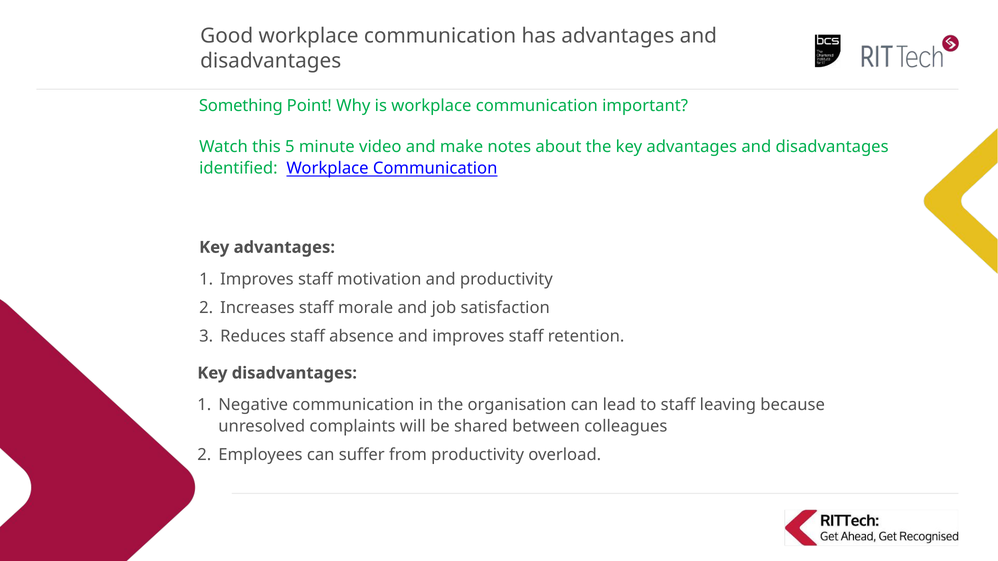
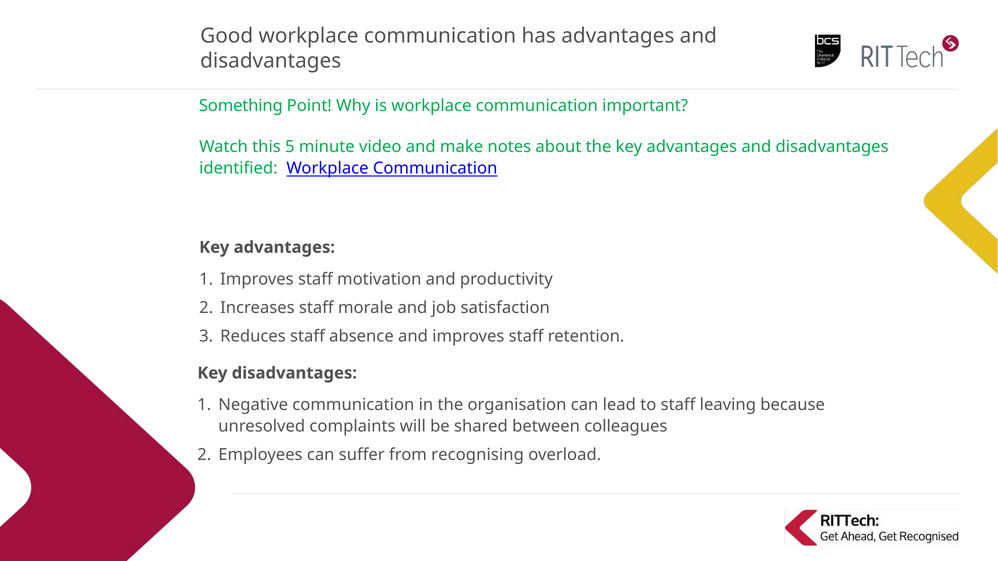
from productivity: productivity -> recognising (478, 455)
